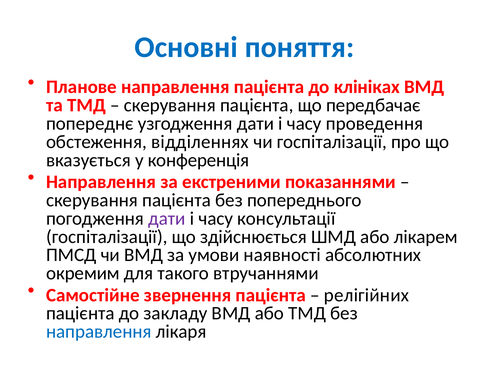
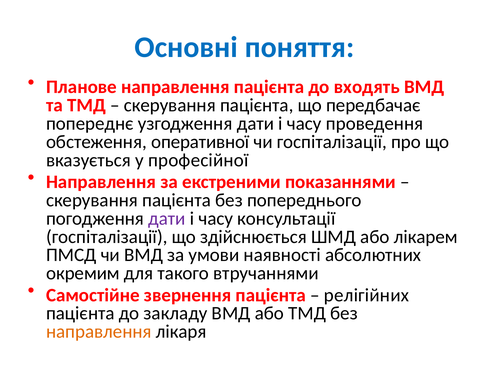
клініках: клініках -> входять (367, 87)
відділеннях: відділеннях -> оперативної (200, 142)
конференція: конференція -> професійної (198, 160)
направлення colour: blue -> orange (99, 331)
